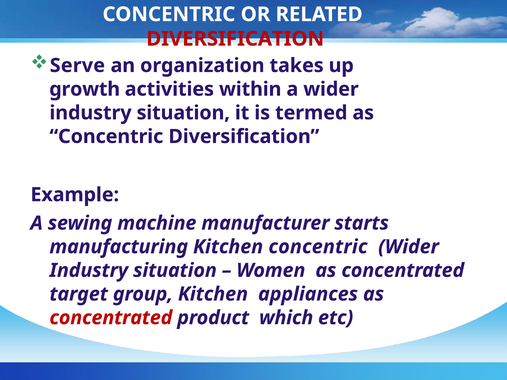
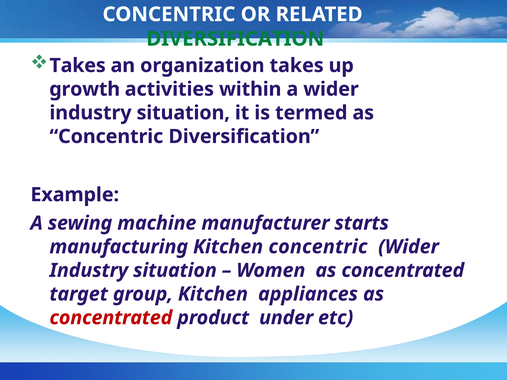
DIVERSIFICATION colour: red -> green (235, 39)
Serve: Serve -> Takes (78, 66)
which: which -> under (286, 318)
